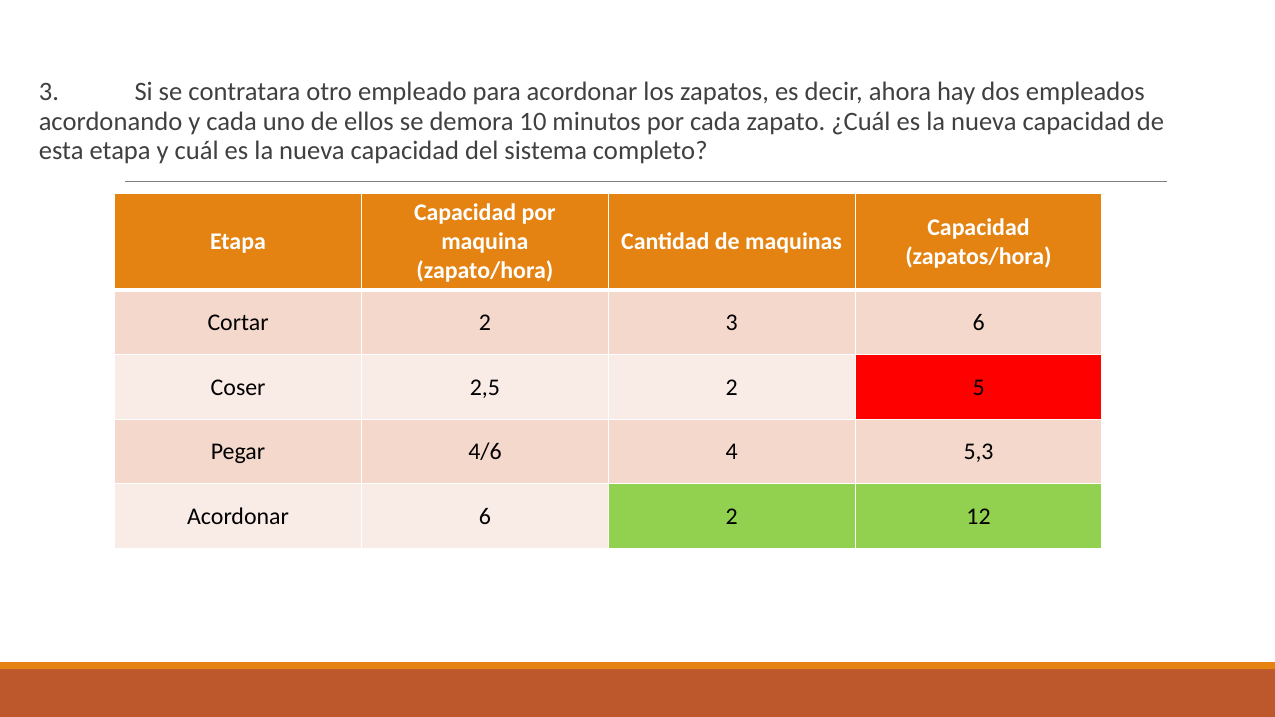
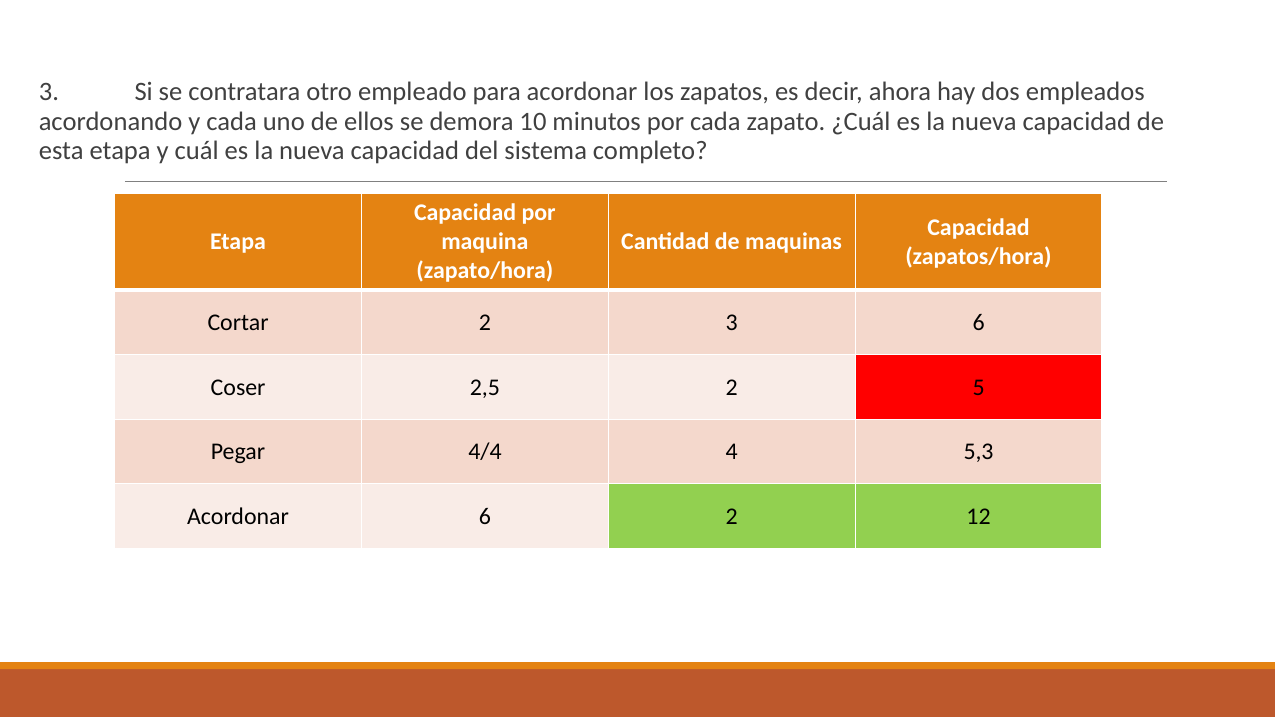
4/6: 4/6 -> 4/4 (485, 452)
